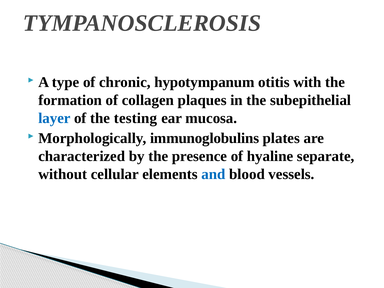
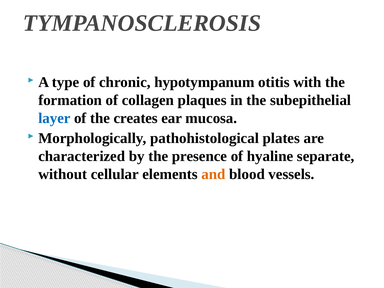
testing: testing -> creates (136, 118)
immunoglobulins: immunoglobulins -> pathohistological (204, 138)
and colour: blue -> orange (213, 174)
